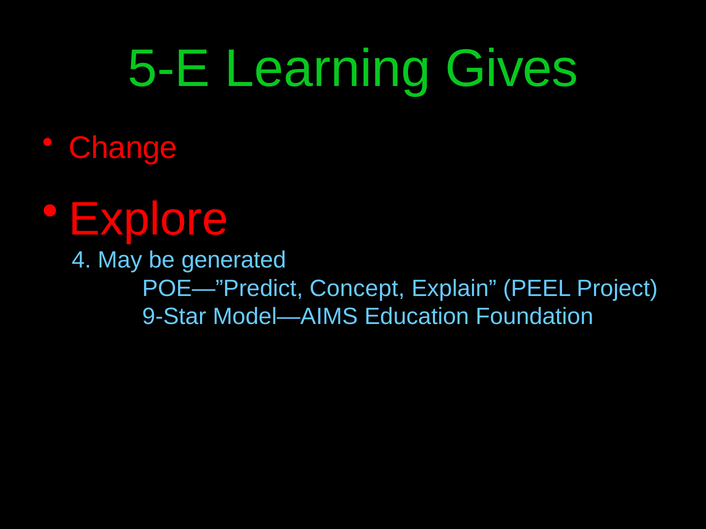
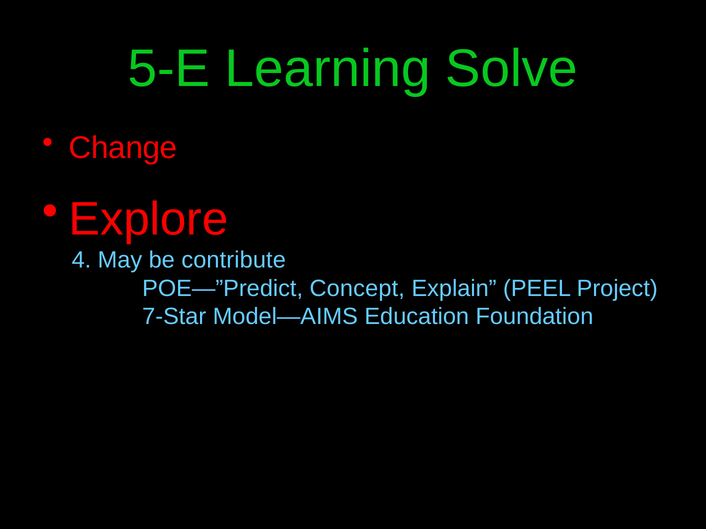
Gives: Gives -> Solve (512, 69)
generated: generated -> contribute (234, 260)
9-Star: 9-Star -> 7-Star (174, 317)
